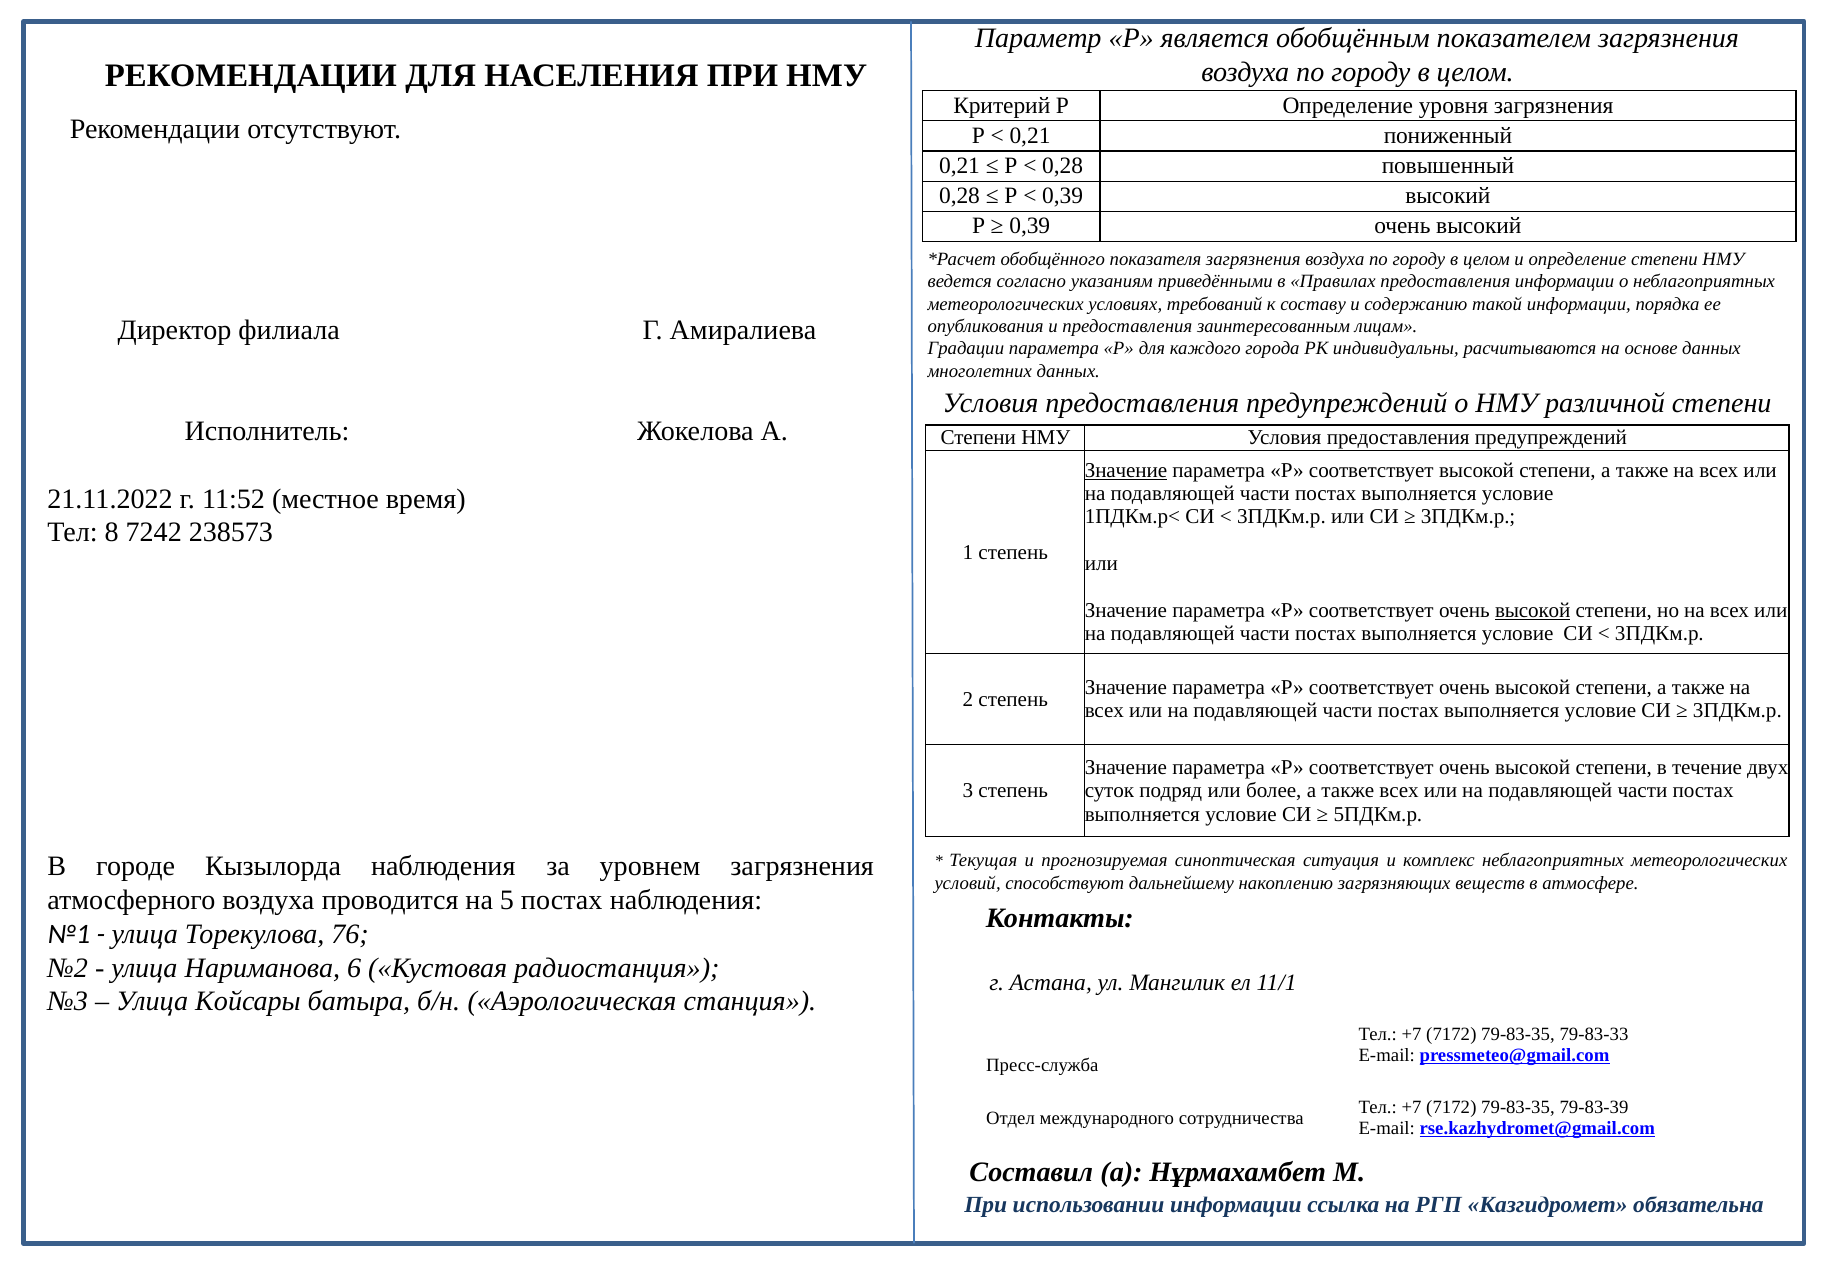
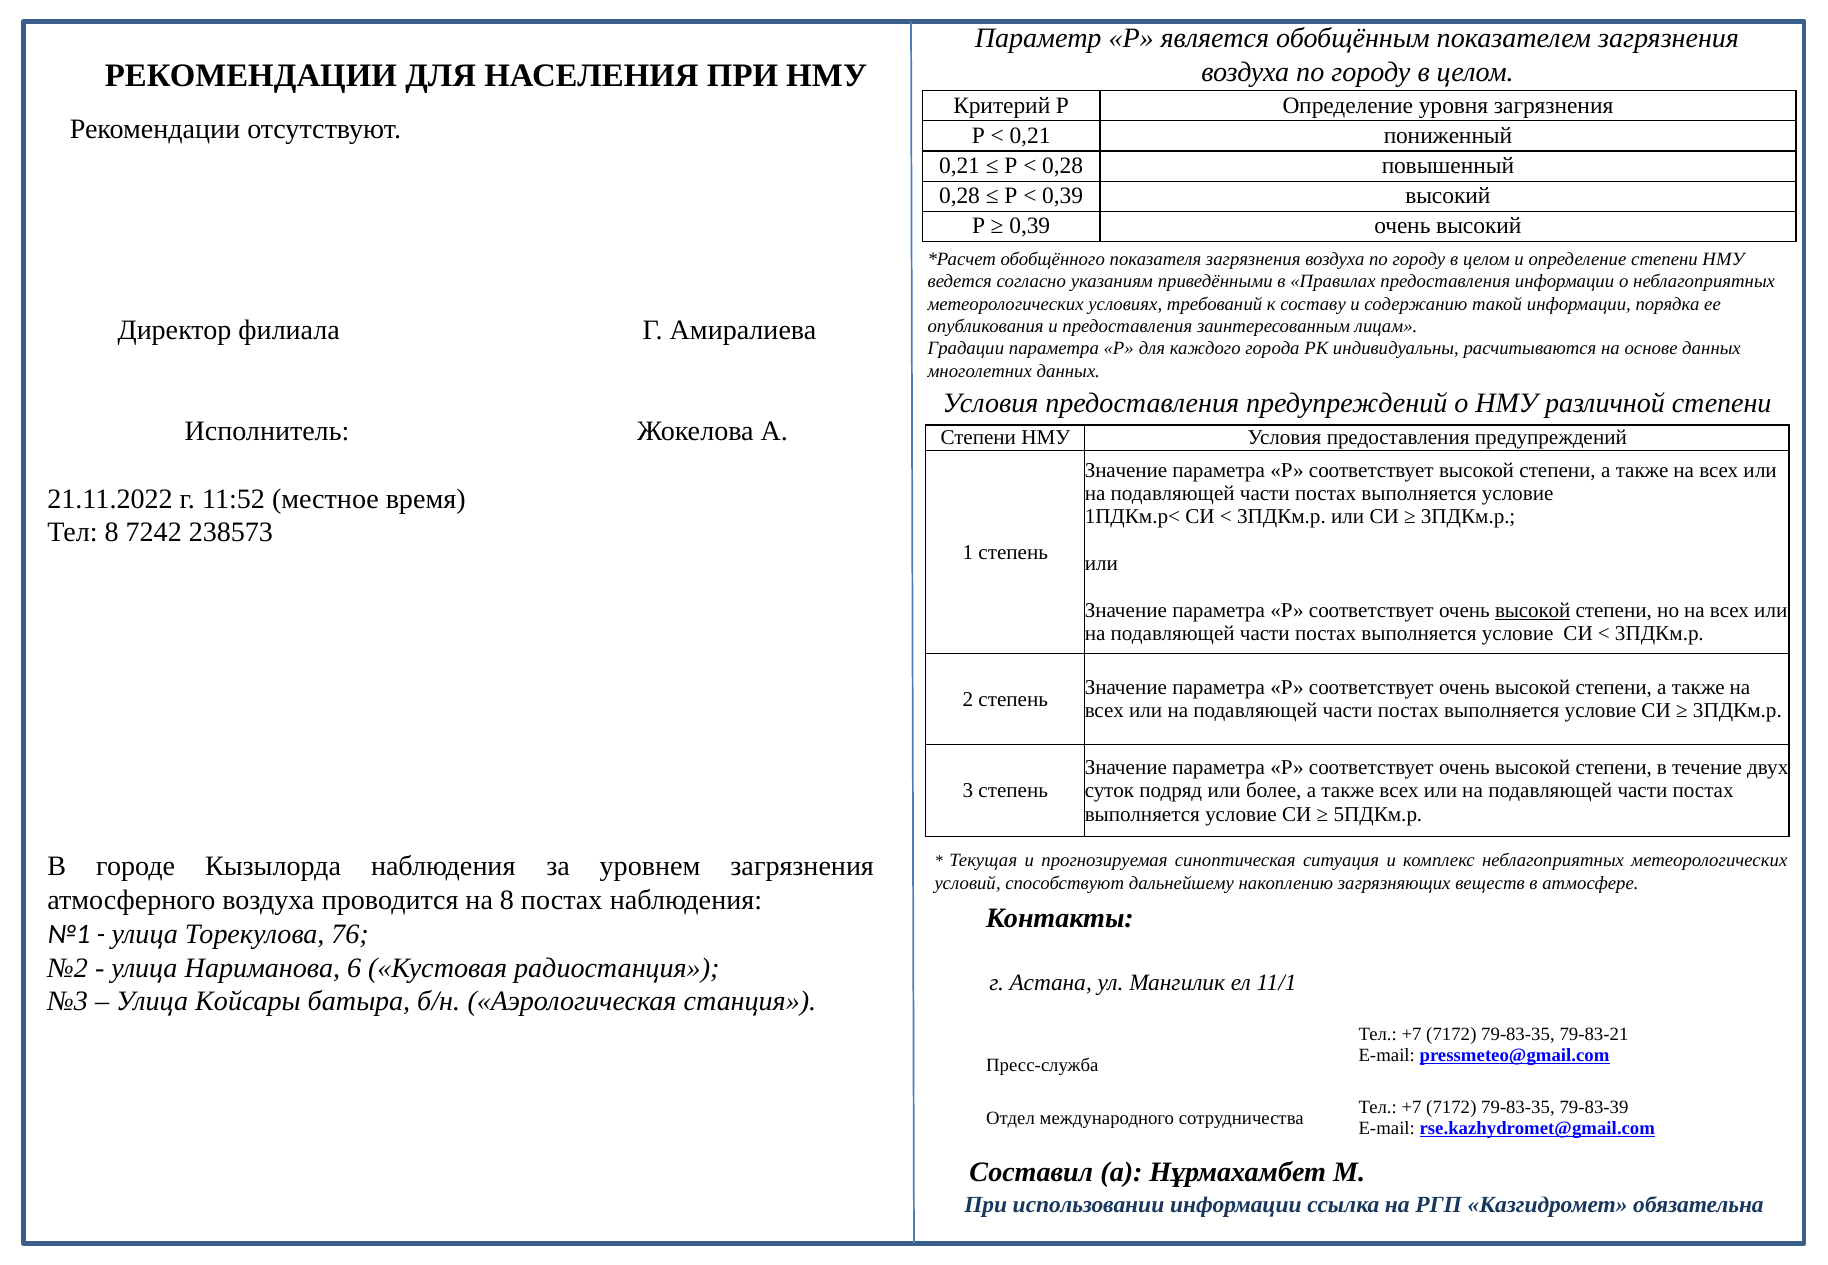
Значение underline: present -> none (1126, 470)
на 5: 5 -> 8 (507, 901)
79-83-33: 79-83-33 -> 79-83-21 (1594, 1035)
